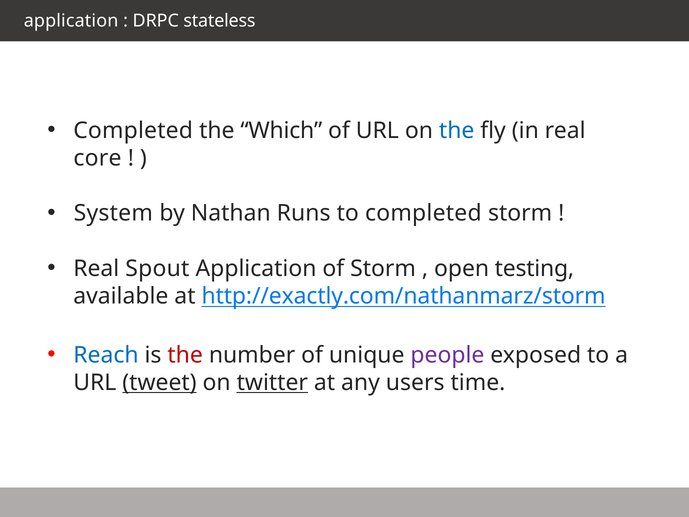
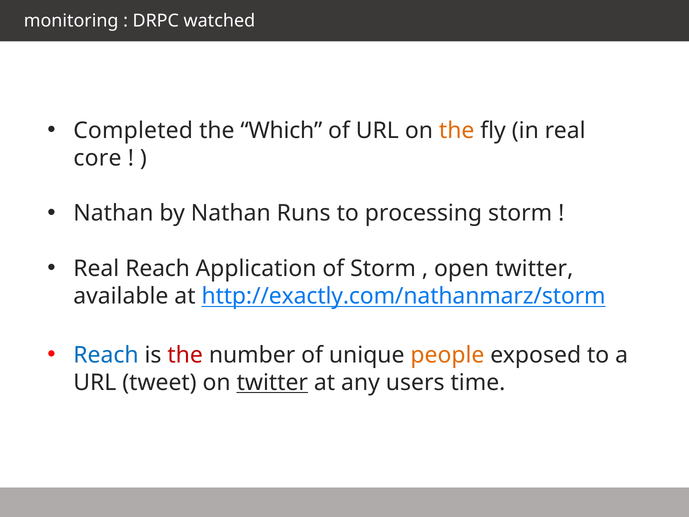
application: application -> monitoring (71, 21)
stateless: stateless -> watched (219, 21)
the colour: blue -> orange (457, 131)
System: System -> Nathan (113, 213)
to completed: completed -> processing (423, 213)
Real Spout: Spout -> Reach (158, 268)
open testing: testing -> twitter (534, 268)
people colour: purple -> orange (447, 355)
tweet underline: present -> none (159, 382)
